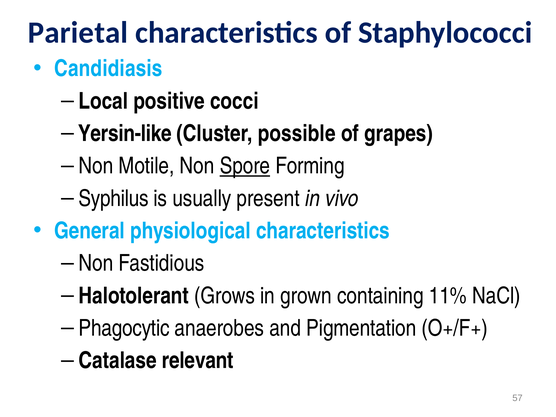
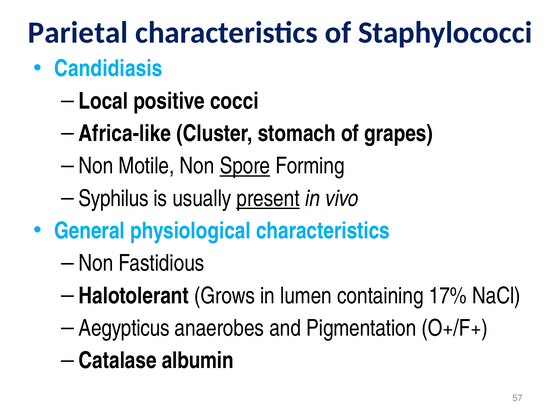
Yersin-like: Yersin-like -> Africa-like (125, 134)
possible: possible -> stomach (297, 134)
present underline: none -> present (268, 198)
grown: grown -> lumen (306, 296)
11%: 11% -> 17% (448, 296)
Phagocytic: Phagocytic -> Aegypticus (124, 328)
relevant: relevant -> albumin (198, 361)
